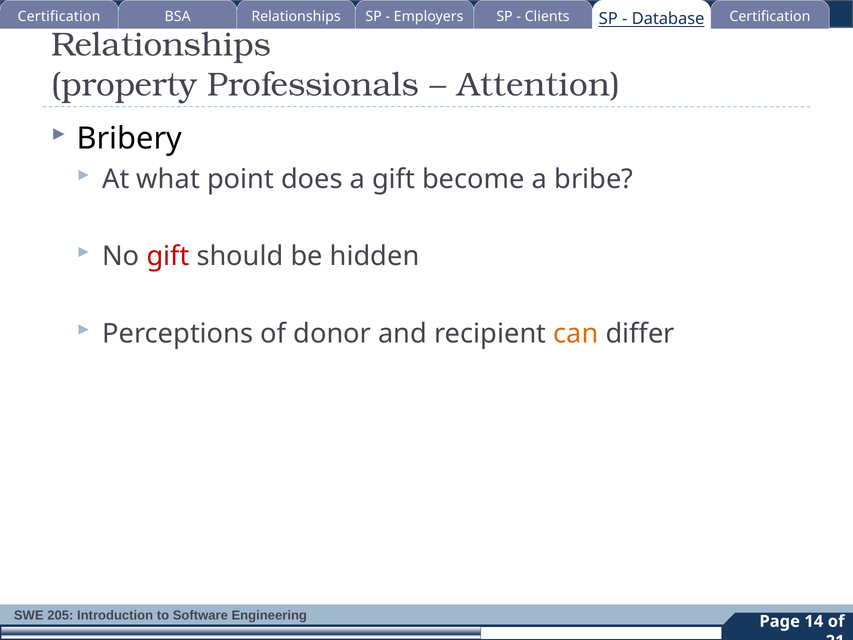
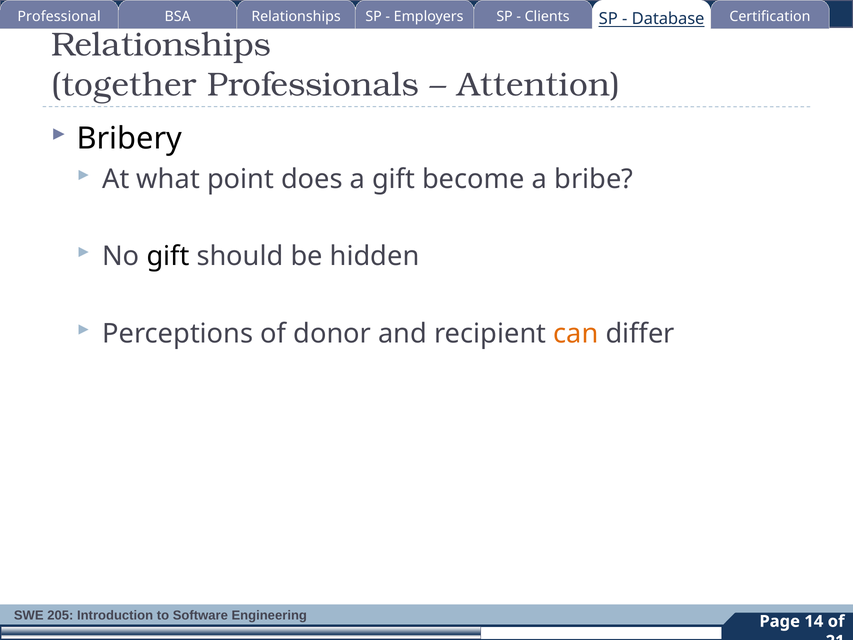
Certification: Certification -> Professional (59, 17)
property: property -> together (124, 85)
gift colour: red -> black (168, 256)
